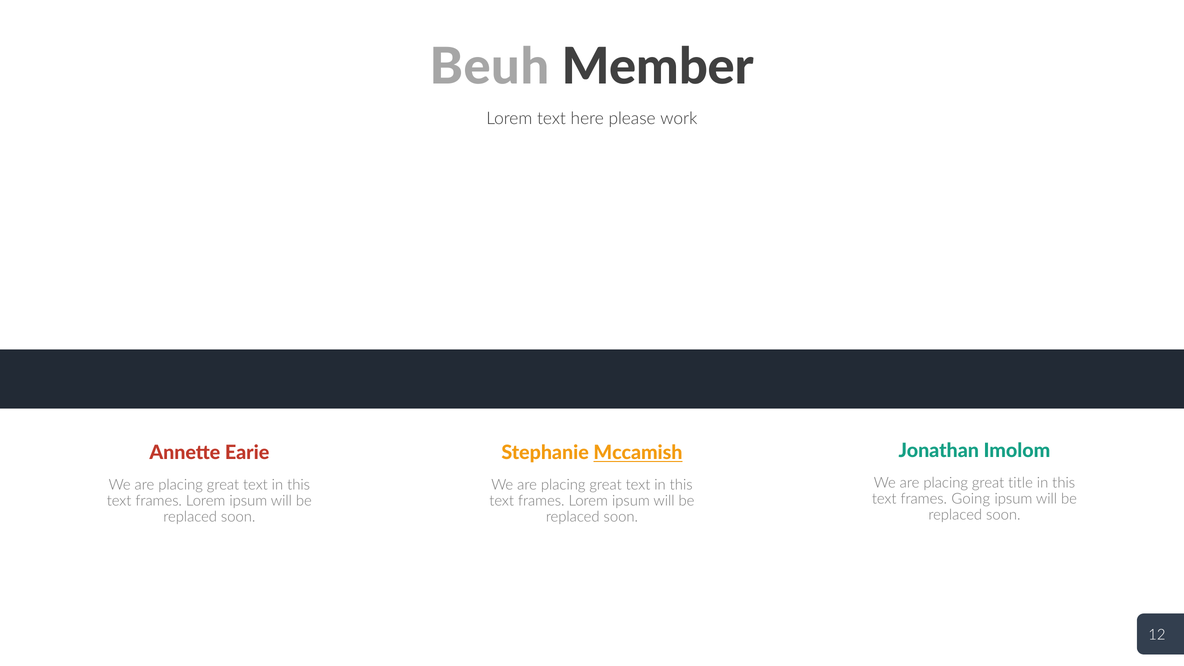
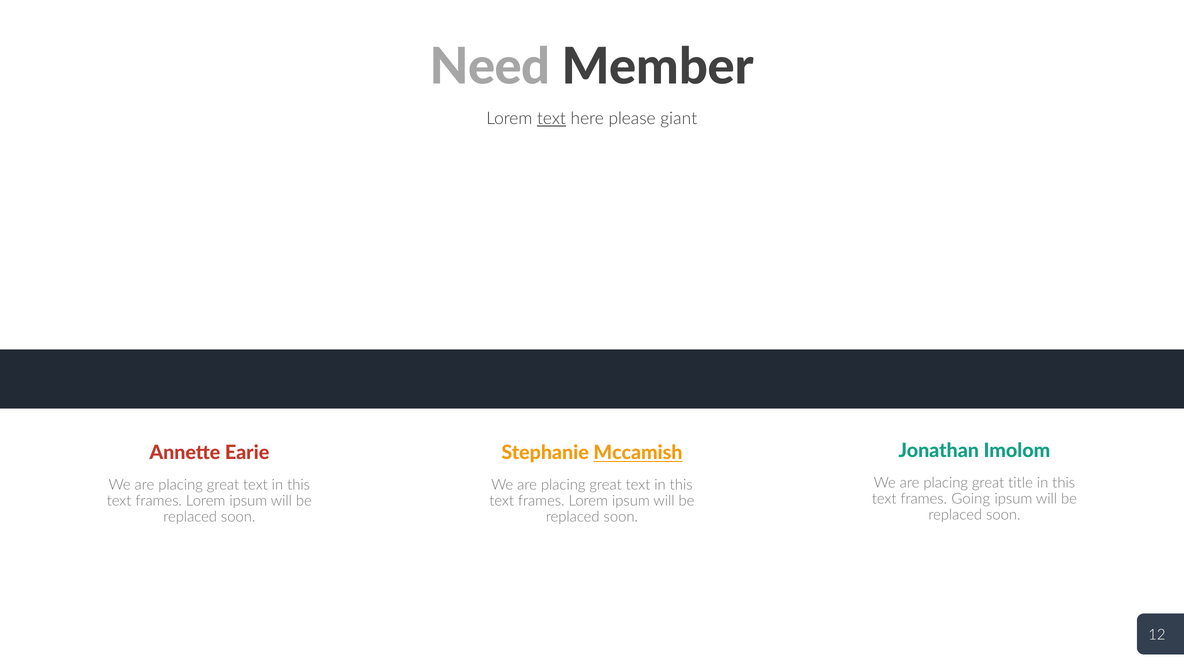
Beuh: Beuh -> Need (490, 67)
text underline: none -> present (551, 119)
work: work -> giant (679, 119)
